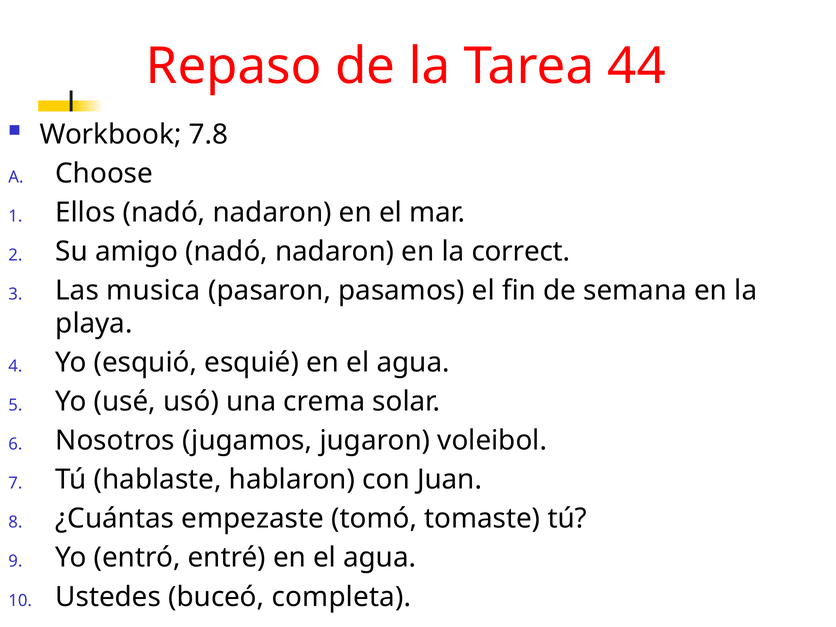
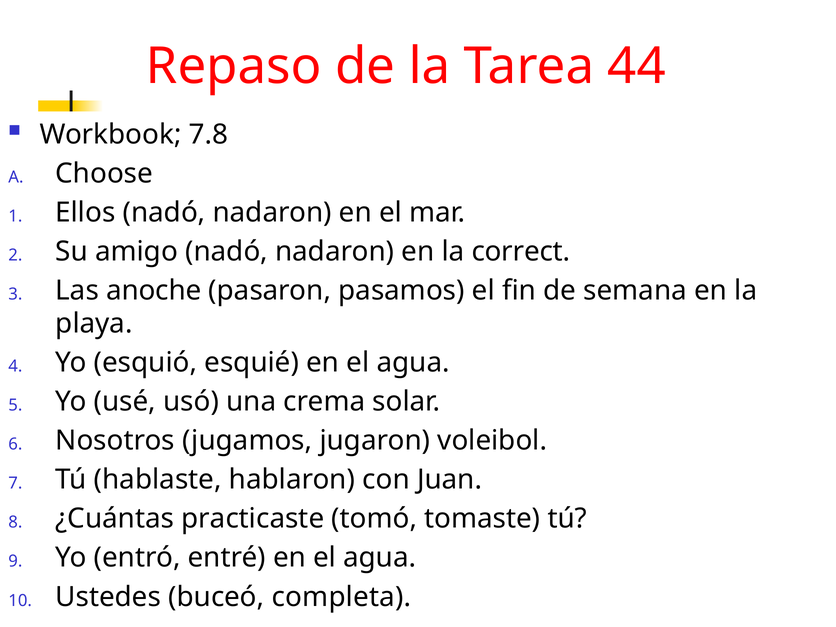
musica: musica -> anoche (154, 290)
empezaste: empezaste -> practicaste (253, 519)
